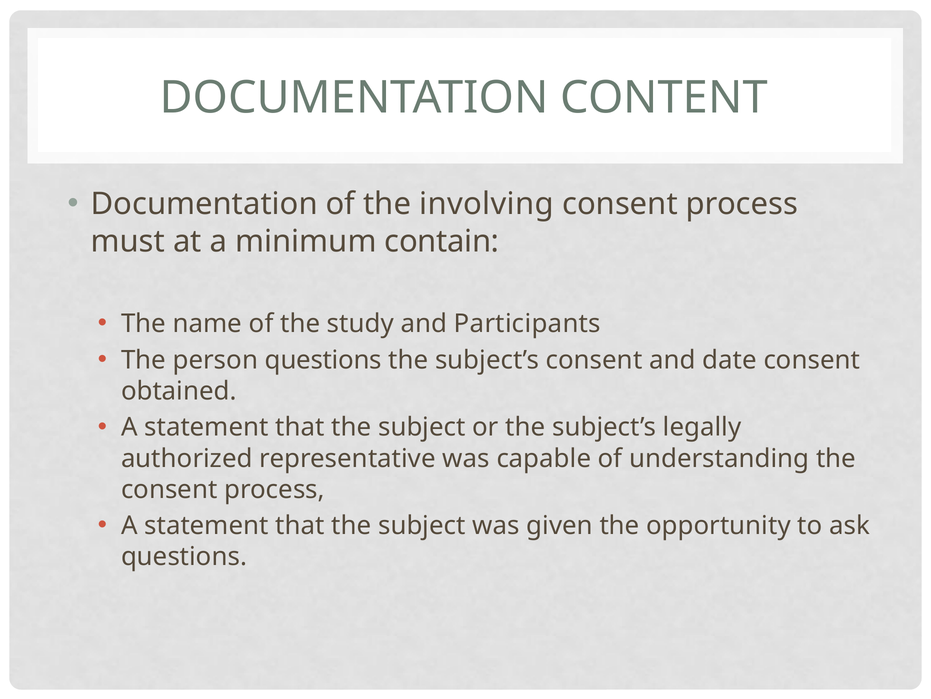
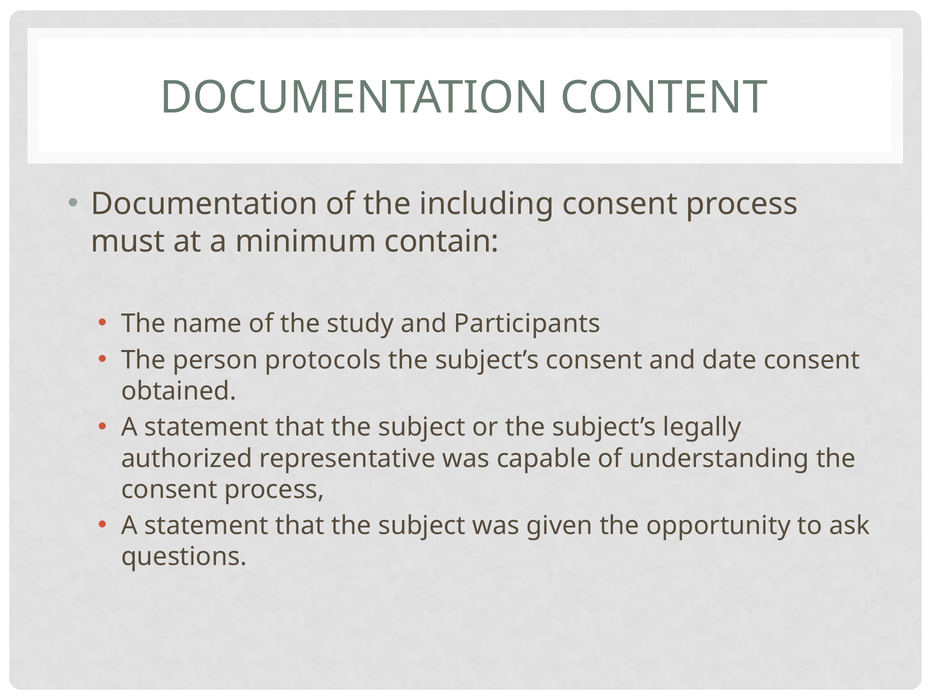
involving: involving -> including (487, 204)
person questions: questions -> protocols (323, 360)
